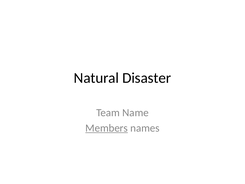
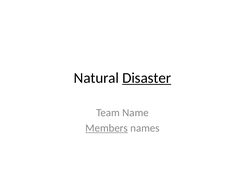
Disaster underline: none -> present (147, 78)
